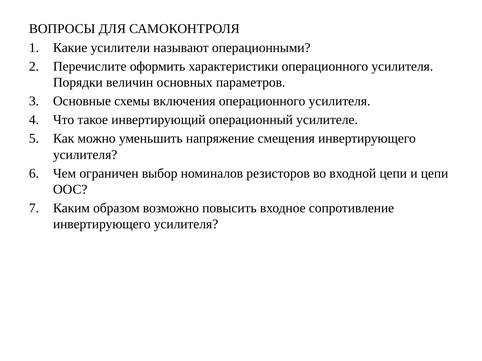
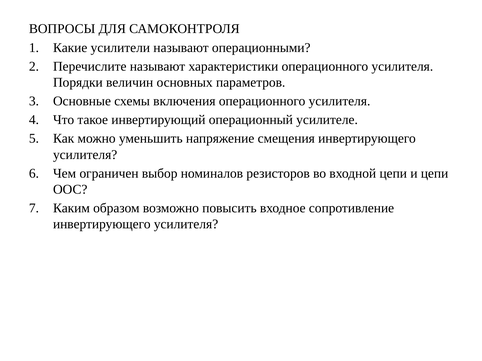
Перечислите оформить: оформить -> называют (158, 66)
